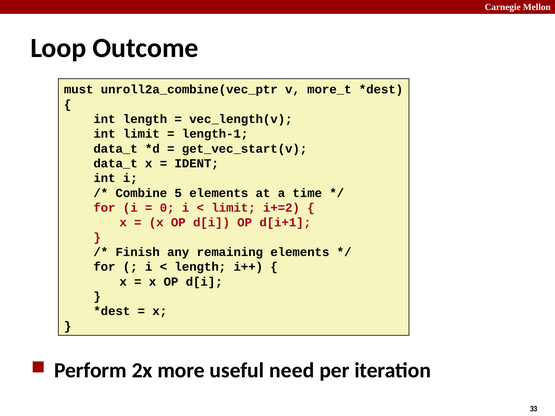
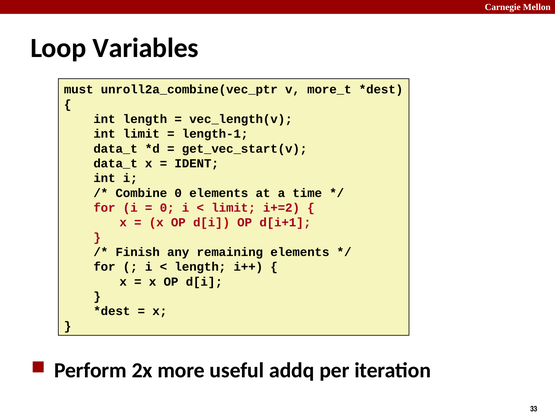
Outcome: Outcome -> Variables (146, 48)
Combine 5: 5 -> 0 (178, 193)
need: need -> addq (292, 371)
